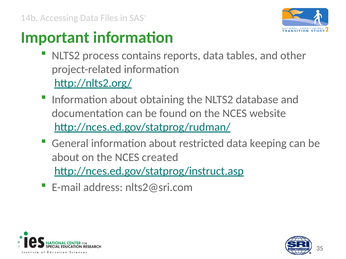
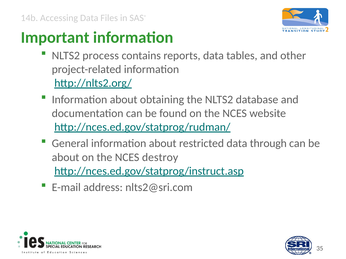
keeping: keeping -> through (268, 144)
created: created -> destroy (160, 158)
